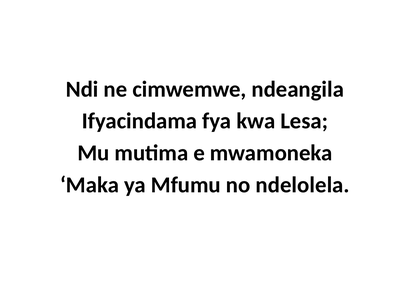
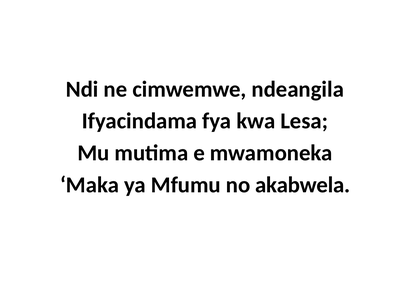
ndelolela: ndelolela -> akabwela (303, 185)
